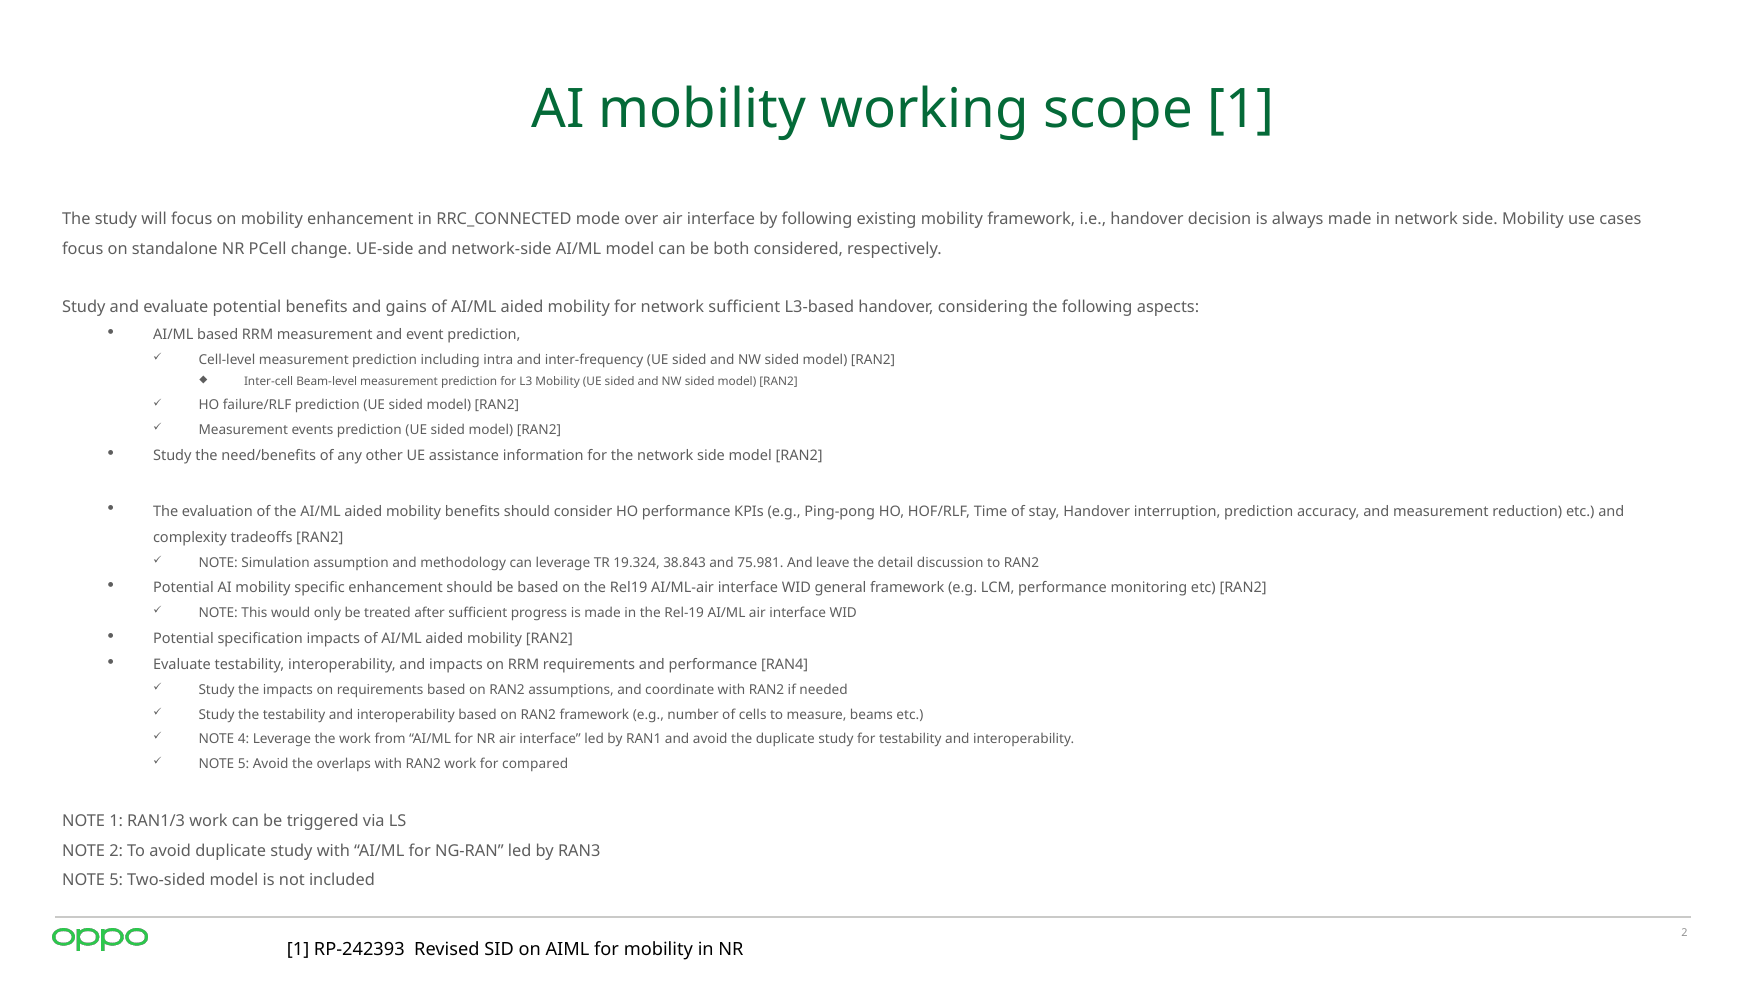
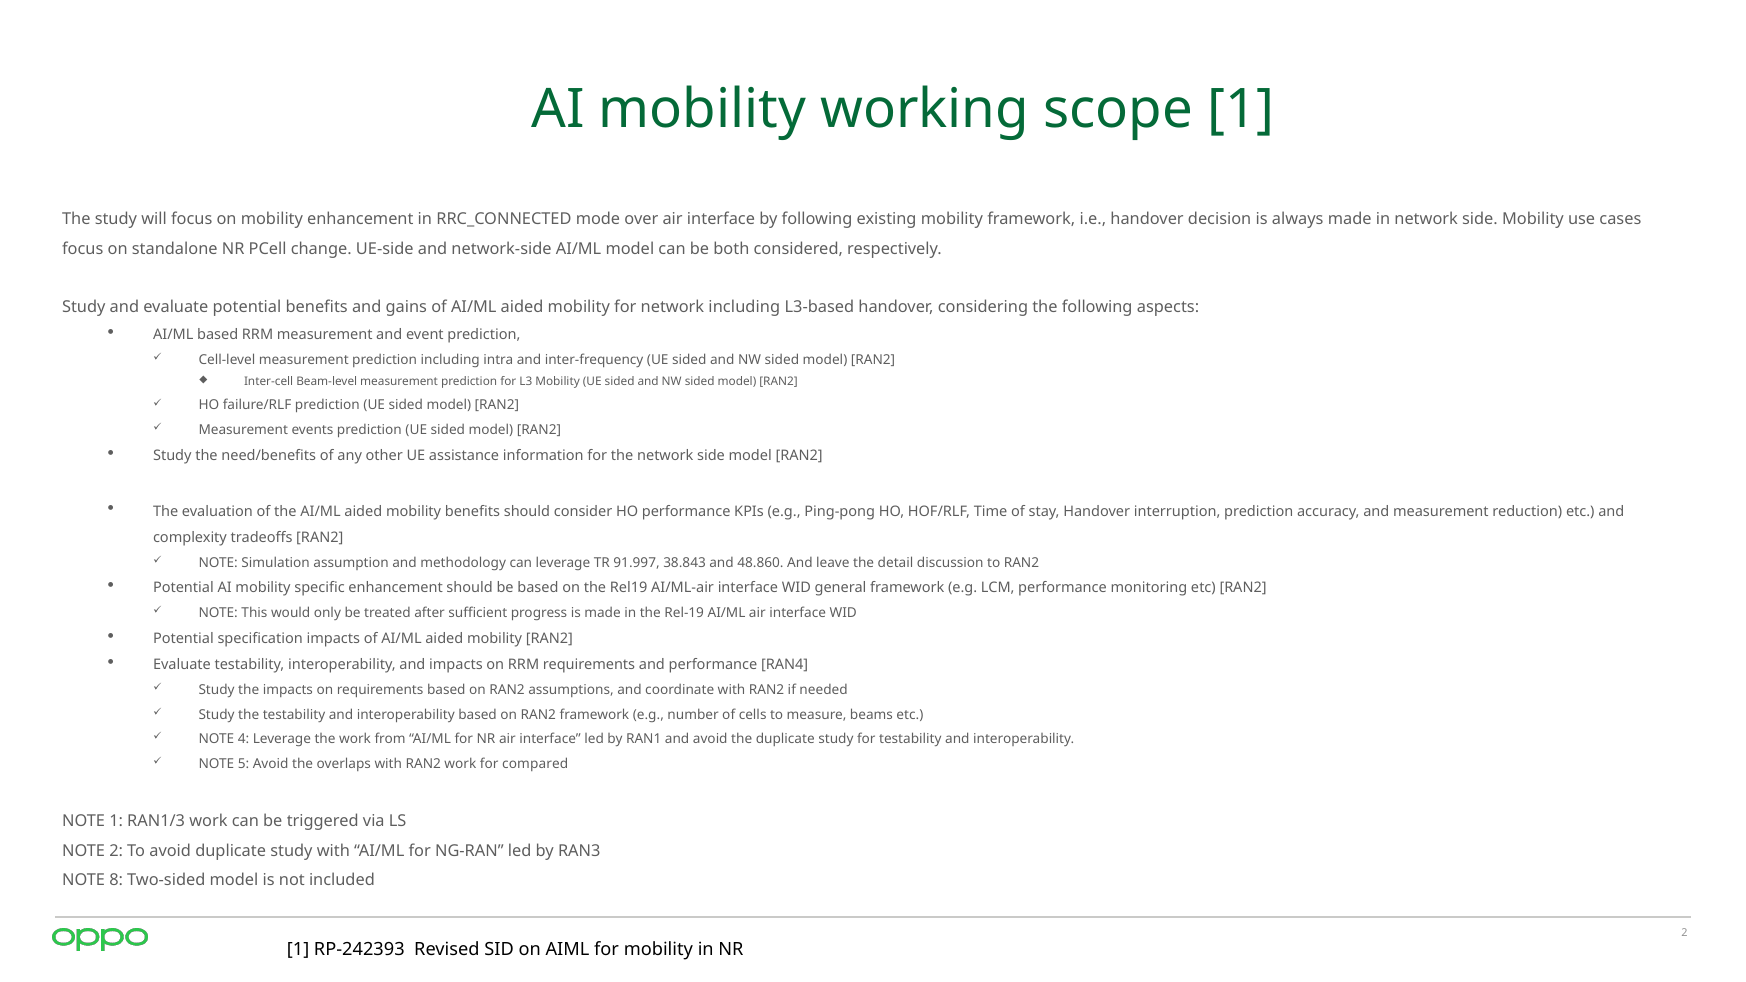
network sufficient: sufficient -> including (744, 308)
19.324: 19.324 -> 91.997 (637, 563)
75.981: 75.981 -> 48.860 (760, 563)
5: 5 -> 8 (116, 880)
